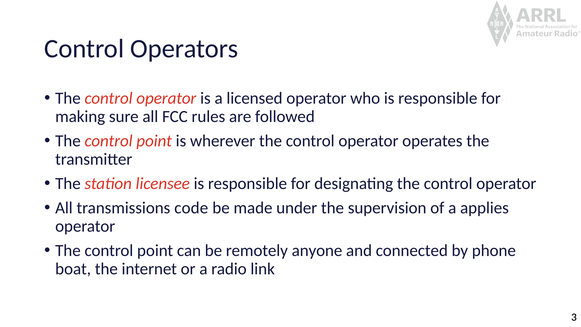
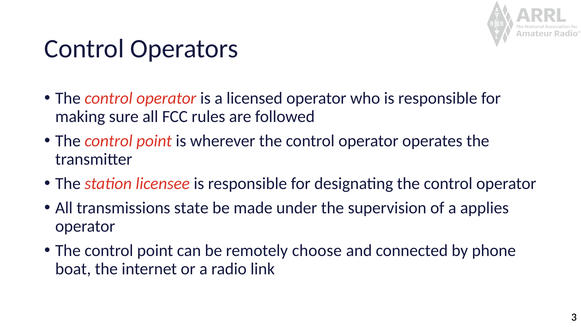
code: code -> state (191, 208)
anyone: anyone -> choose (317, 250)
